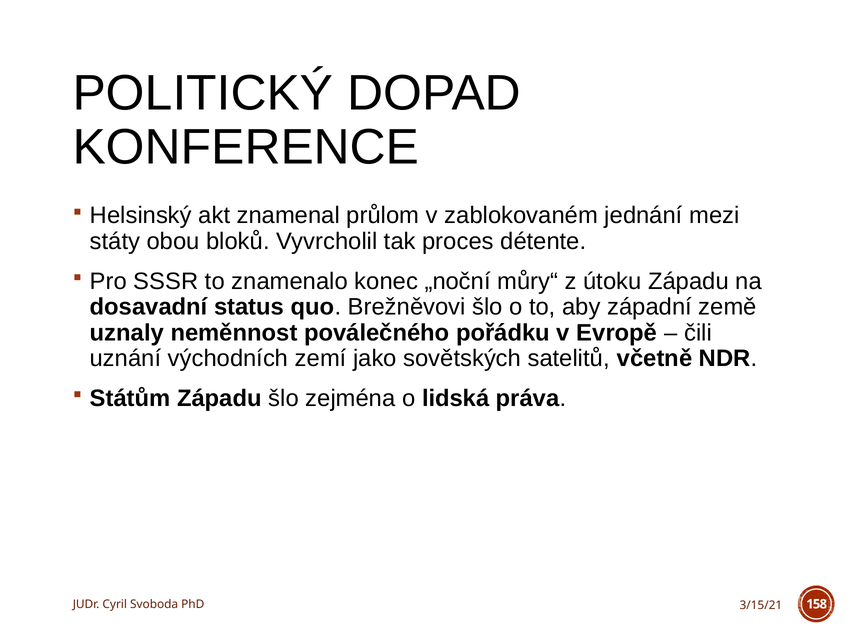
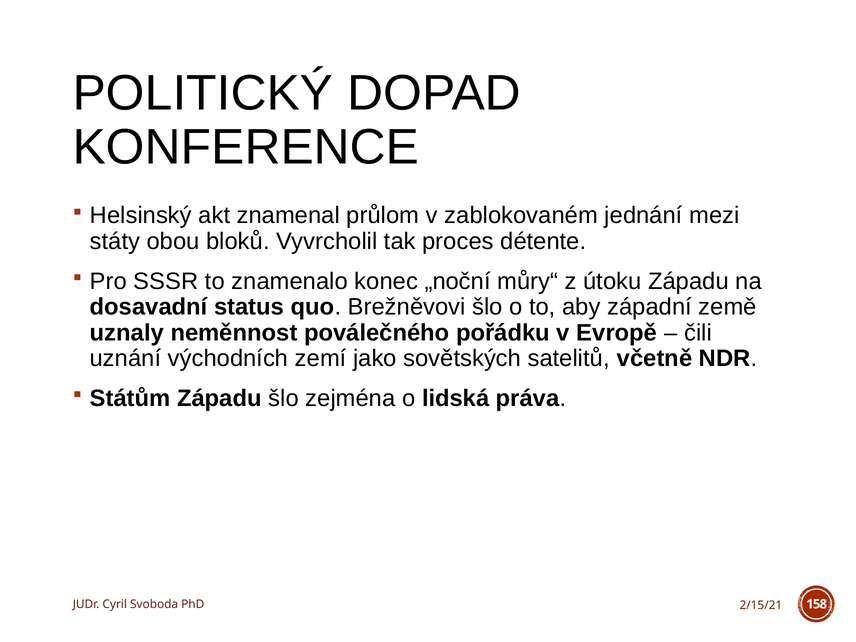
3/15/21: 3/15/21 -> 2/15/21 (761, 605)
